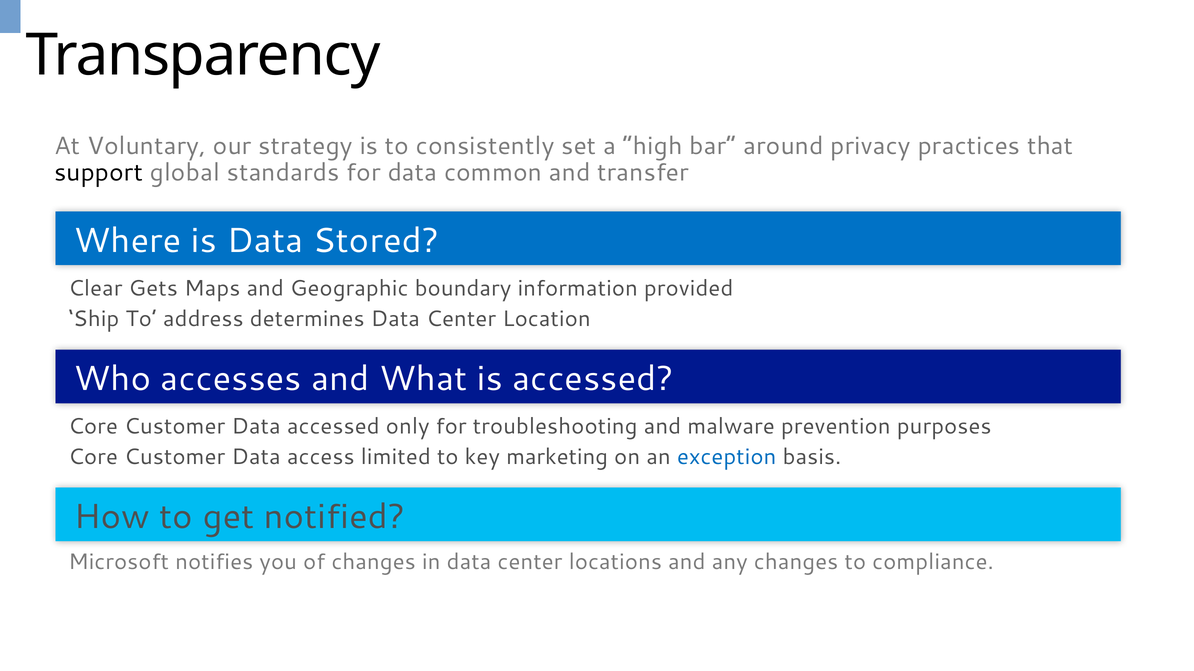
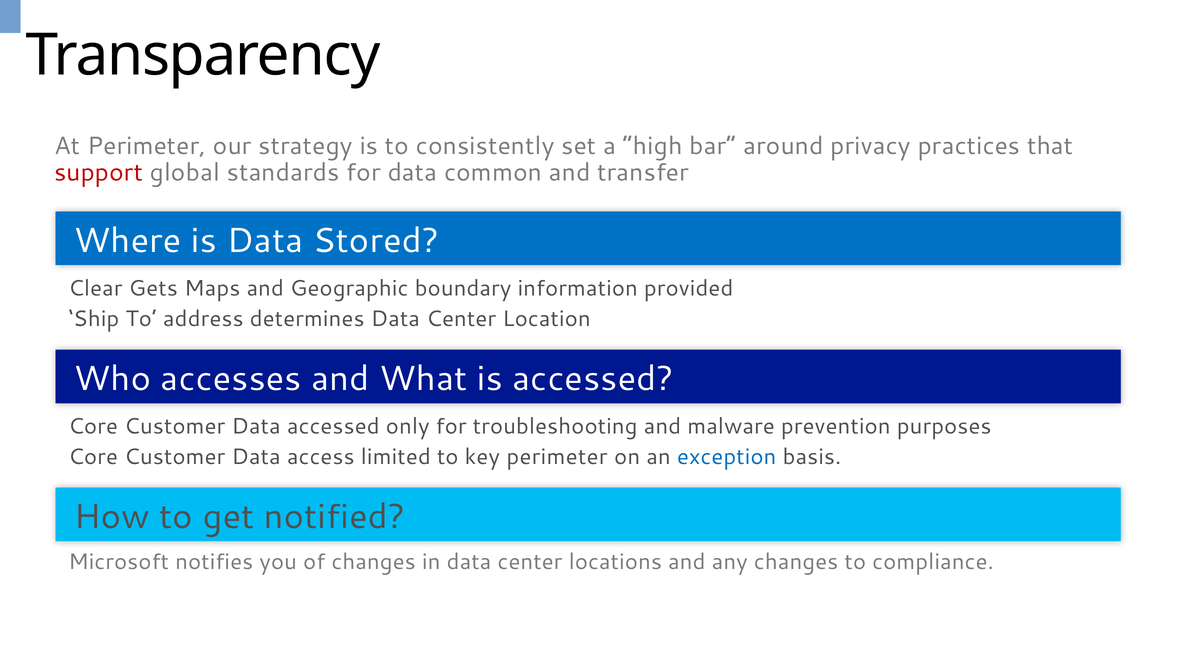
At Voluntary: Voluntary -> Perimeter (147, 146)
support colour: black -> red (99, 173)
key marketing: marketing -> perimeter (557, 457)
